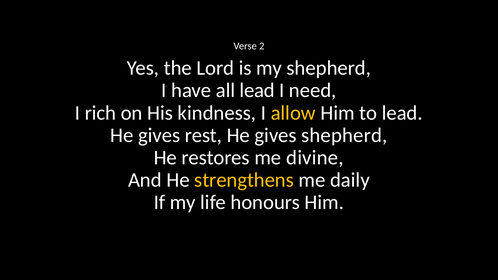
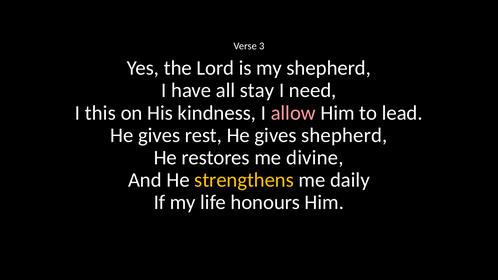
2: 2 -> 3 (262, 46)
all lead: lead -> stay (257, 91)
rich: rich -> this (100, 113)
allow colour: yellow -> pink (293, 113)
